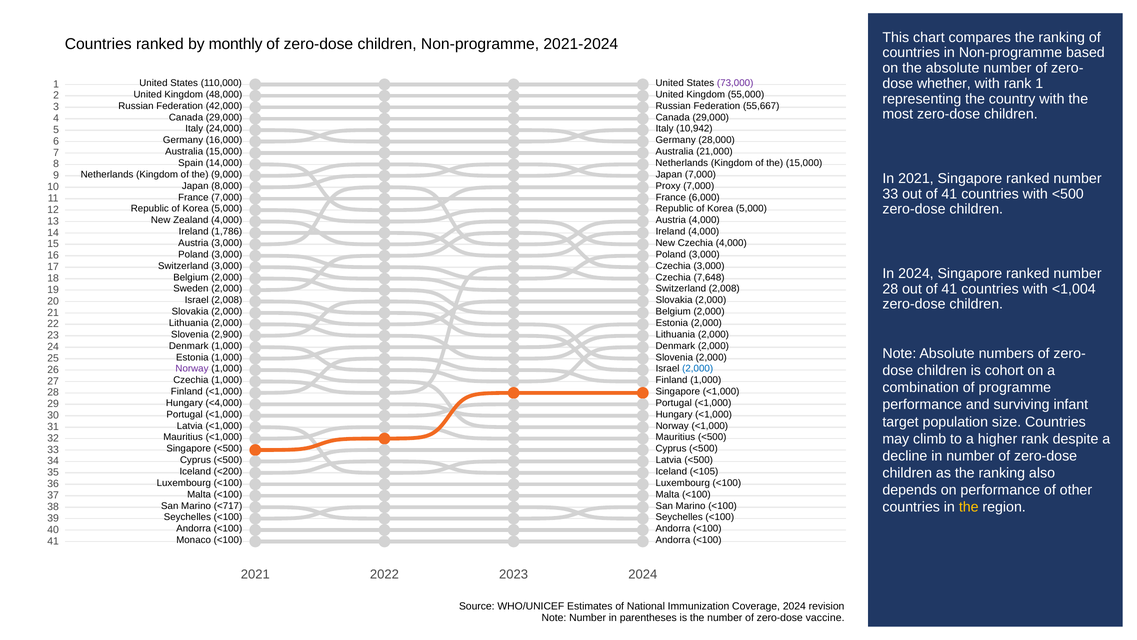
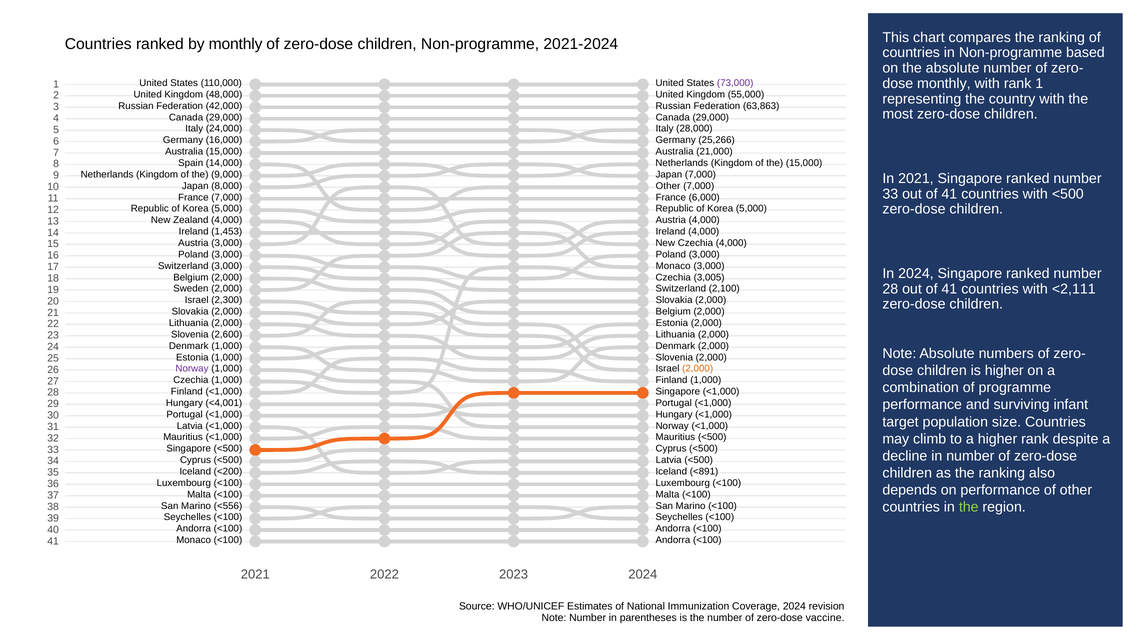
whether: whether -> monthly (944, 83)
55,667: 55,667 -> 63,863 (761, 106)
10,942: 10,942 -> 28,000 (694, 129)
28,000: 28,000 -> 25,266 (717, 140)
Proxy: Proxy -> Other (668, 186)
1,786: 1,786 -> 1,453 (227, 231)
Czechia: Czechia -> Monaco (673, 266)
7,648: 7,648 -> 3,005 (709, 277)
<1,004: <1,004 -> <2,111 (1074, 289)
Switzerland 2,008: 2,008 -> 2,100 (724, 289)
Israel 2,008: 2,008 -> 2,300 (227, 300)
2,900: 2,900 -> 2,600 (227, 334)
is cohort: cohort -> higher (1004, 370)
2,000 colour: blue -> orange (698, 368)
<4,000: <4,000 -> <4,001 (224, 403)
<105: <105 -> <891 (704, 471)
the colour: yellow -> light green (969, 507)
<717: <717 -> <556 (228, 505)
